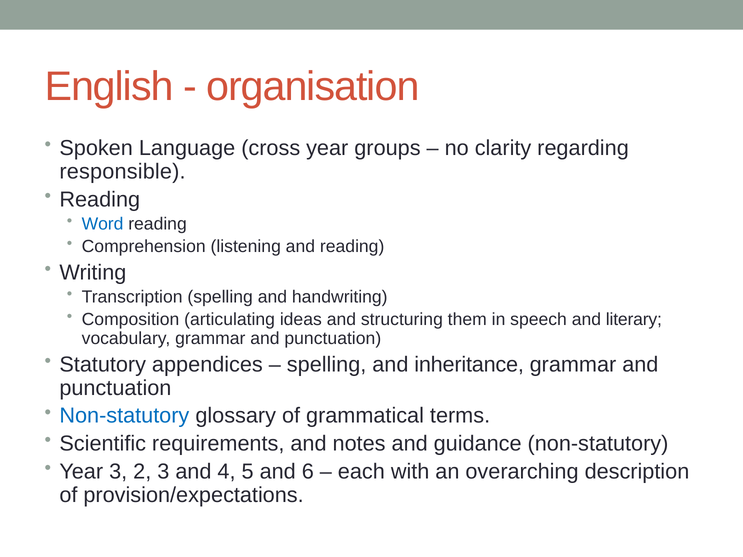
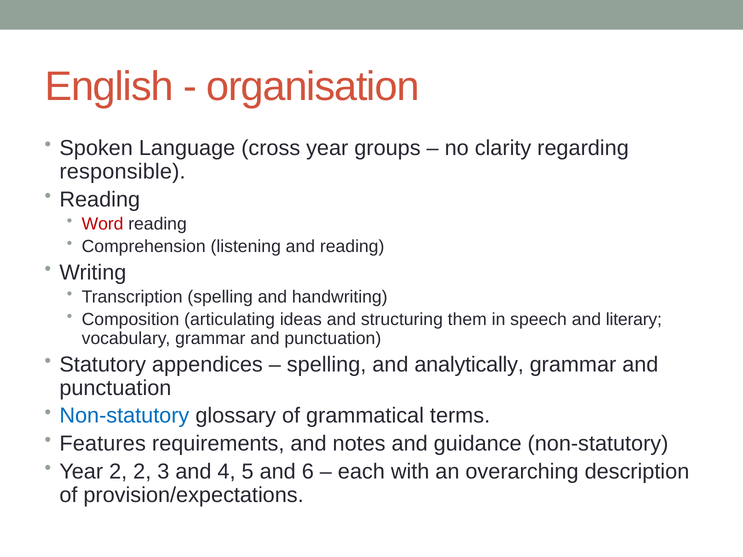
Word colour: blue -> red (103, 224)
inheritance: inheritance -> analytically (469, 365)
Scientific: Scientific -> Features (103, 444)
Year 3: 3 -> 2 (118, 472)
